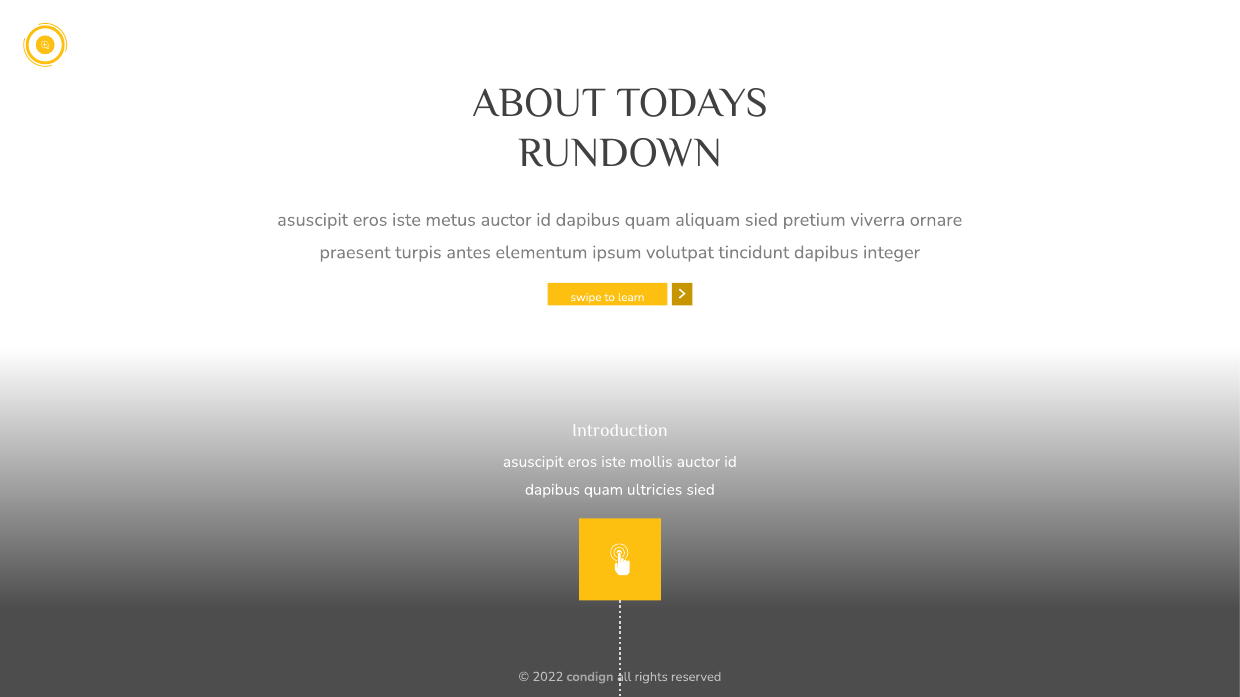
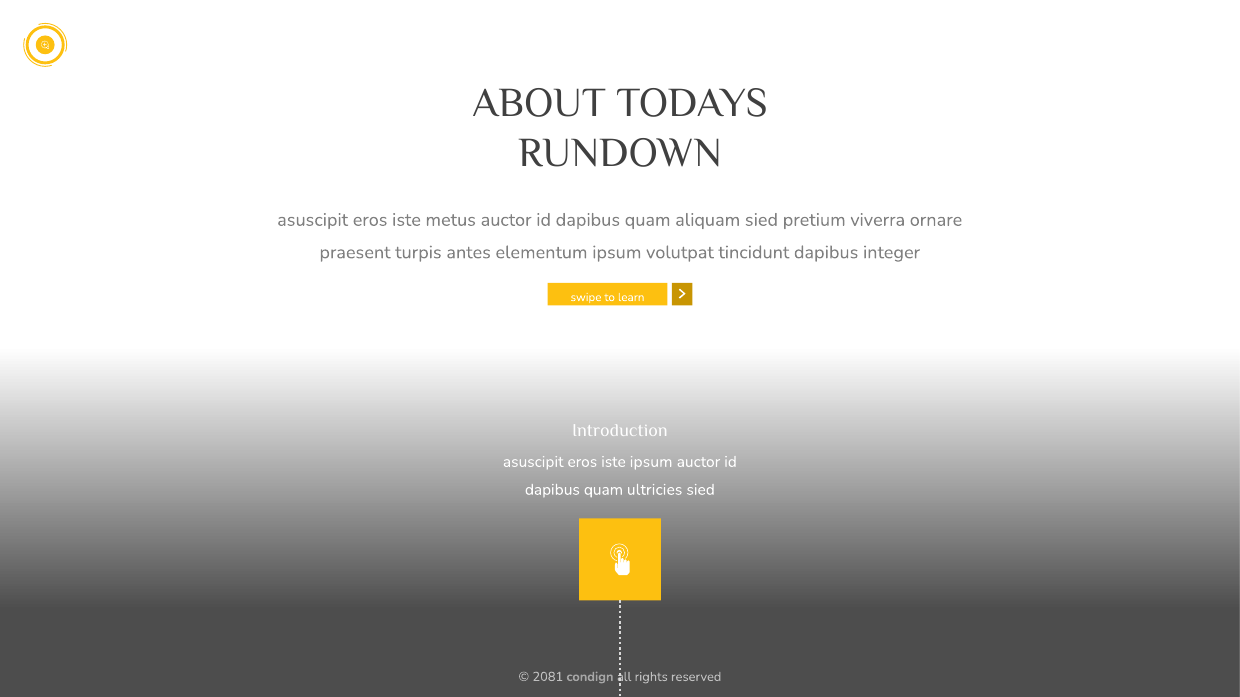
iste mollis: mollis -> ipsum (651, 462)
2022: 2022 -> 2081 (548, 677)
